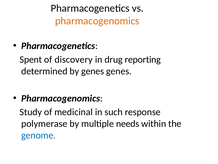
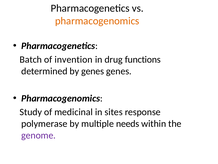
Spent: Spent -> Batch (31, 59)
discovery: discovery -> invention (74, 59)
reporting: reporting -> functions (143, 59)
such: such -> sites (114, 112)
genome colour: blue -> purple (39, 135)
